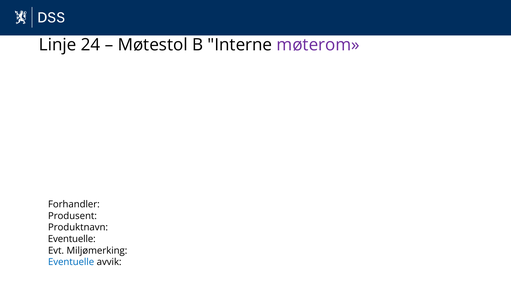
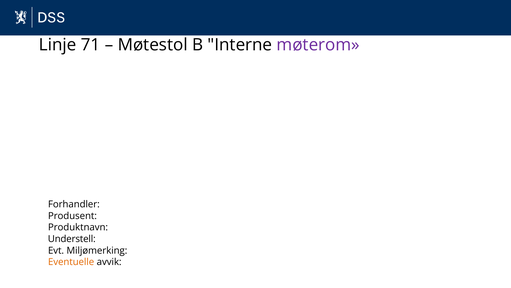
24: 24 -> 71 (91, 45)
Eventuelle: Eventuelle -> Understell (72, 239)
Eventuelle colour: blue -> orange (71, 262)
